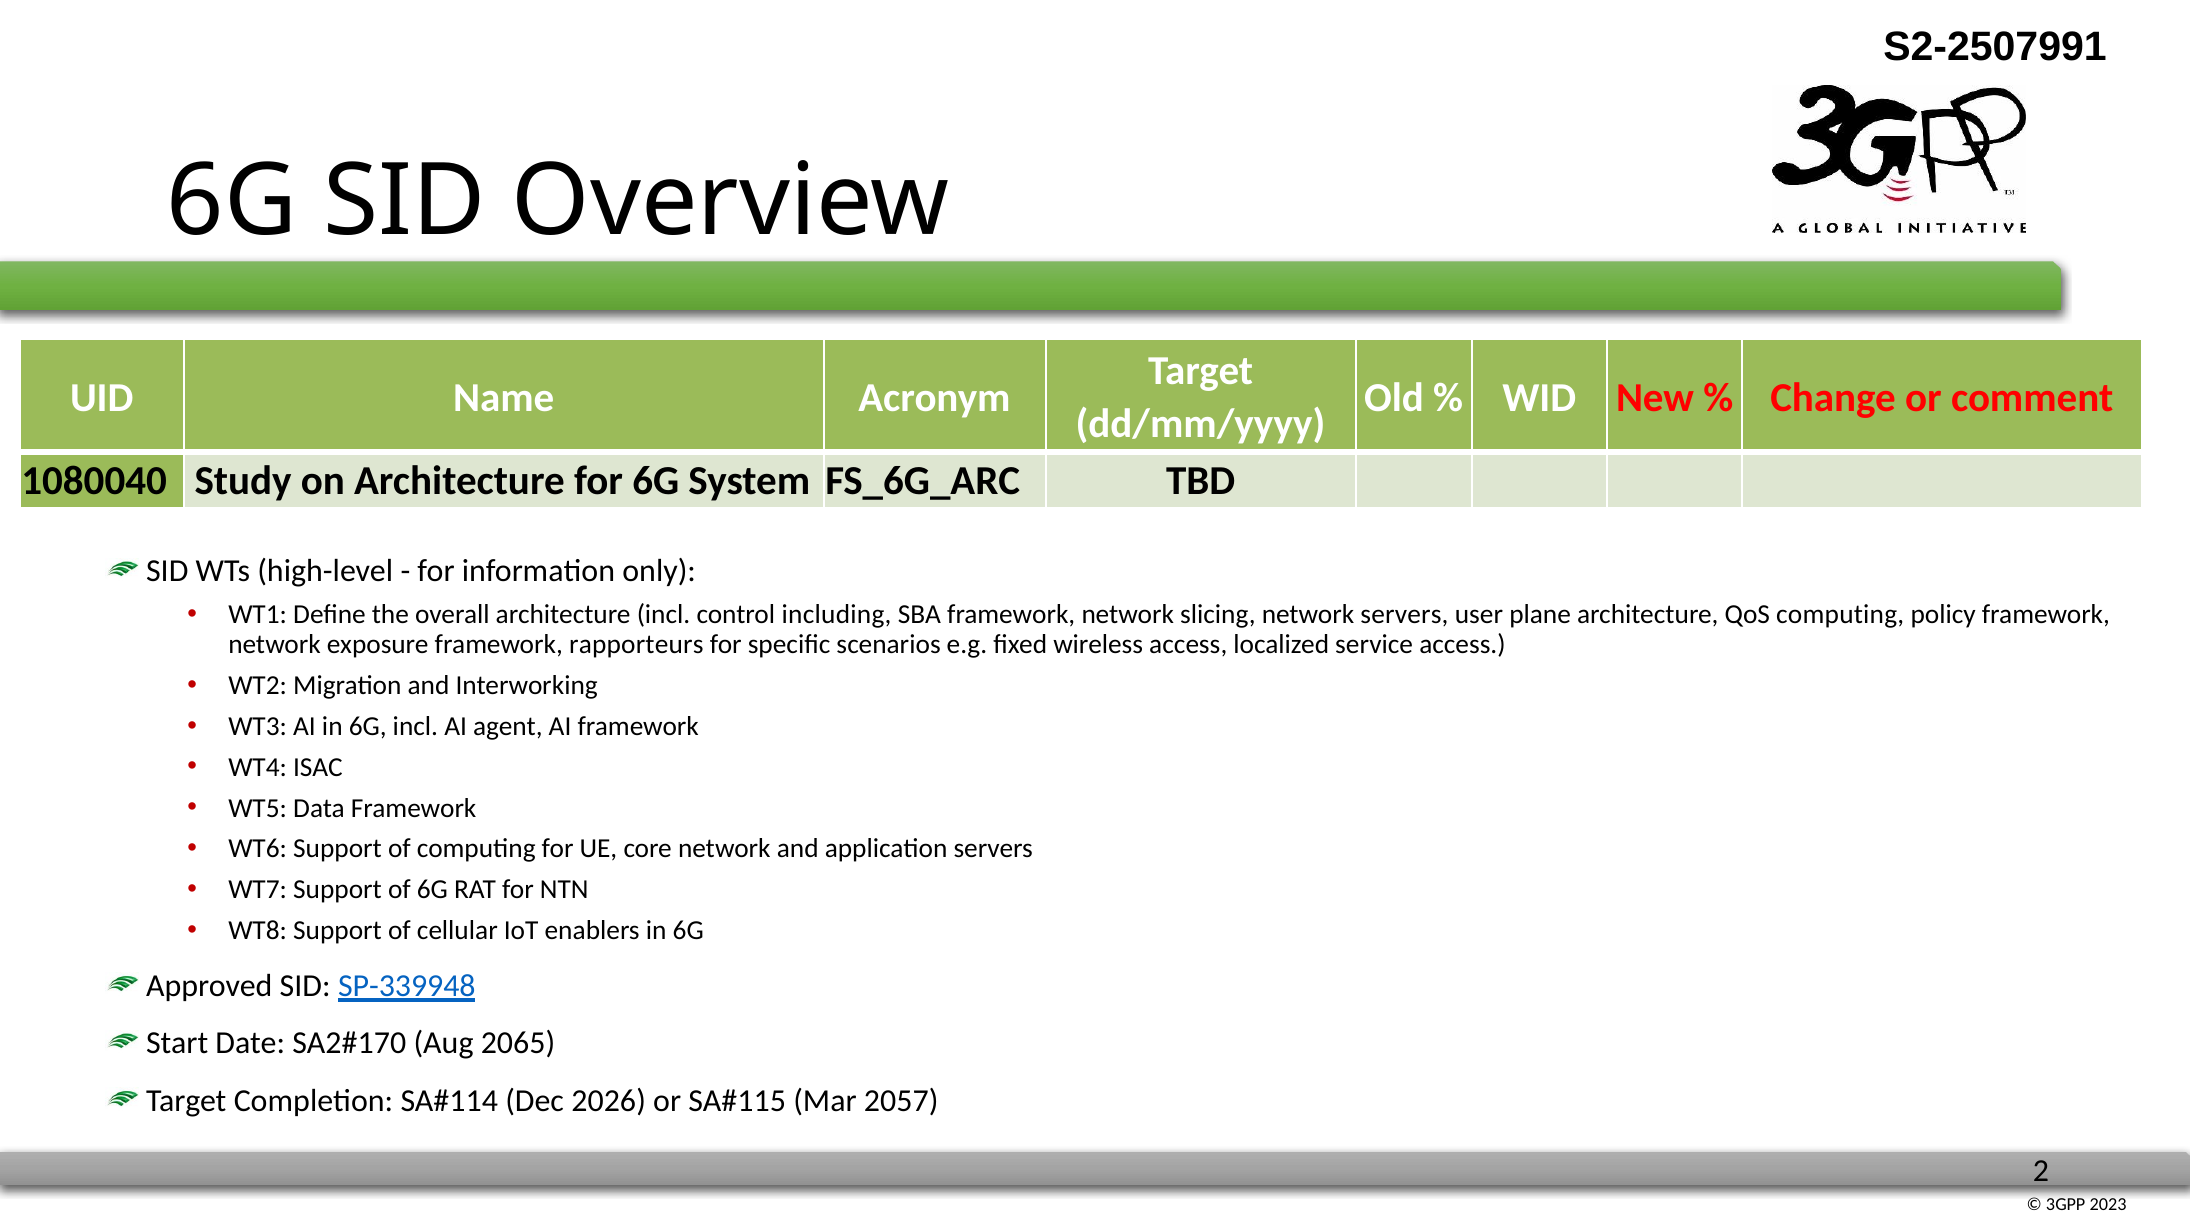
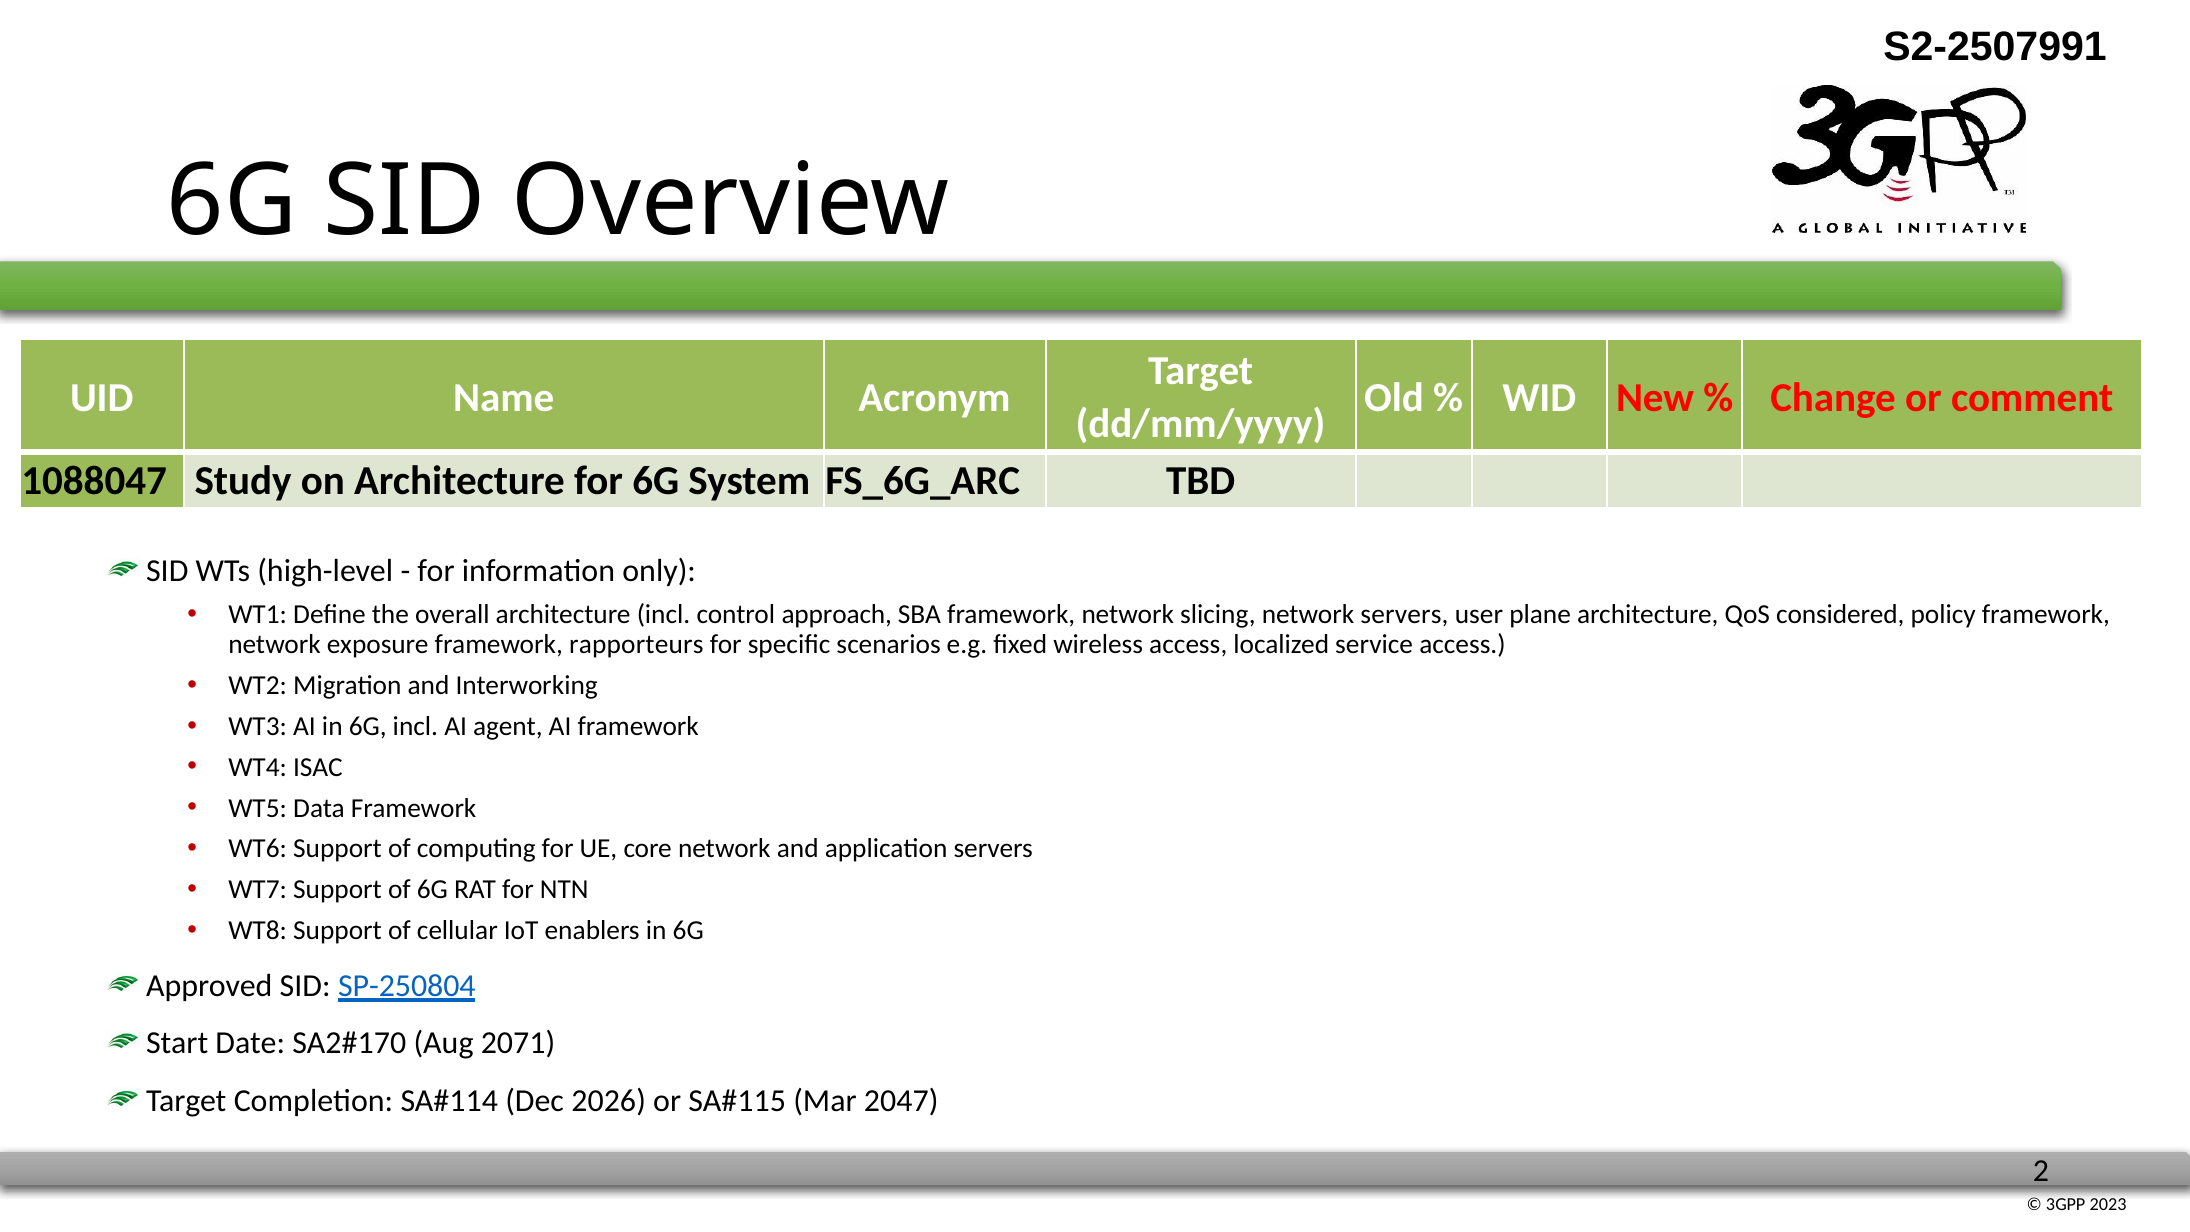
1080040: 1080040 -> 1088047 (94, 481)
including: including -> approach (837, 615)
QoS computing: computing -> considered (1840, 615)
SP-339948: SP-339948 -> SP-250804 (407, 986)
2065: 2065 -> 2071 (518, 1043)
2057: 2057 -> 2047 (901, 1101)
